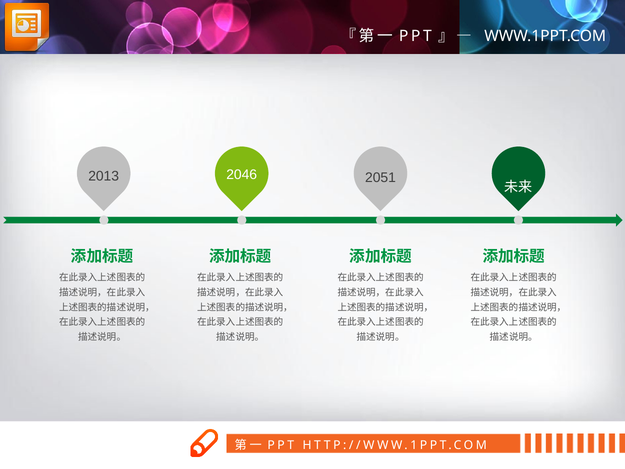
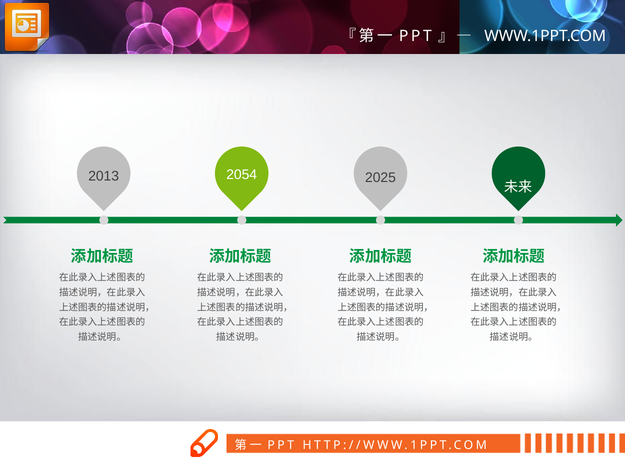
2046: 2046 -> 2054 (242, 174)
2051: 2051 -> 2025 (380, 178)
